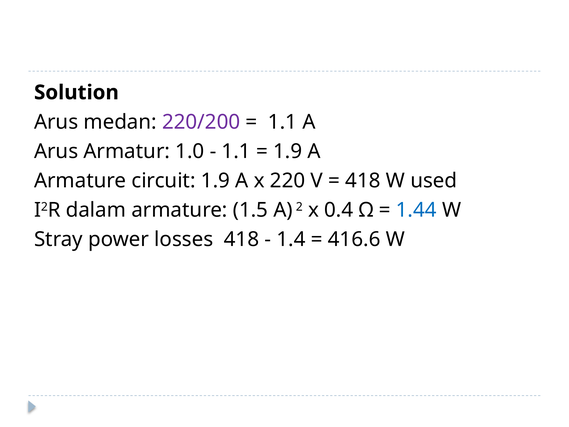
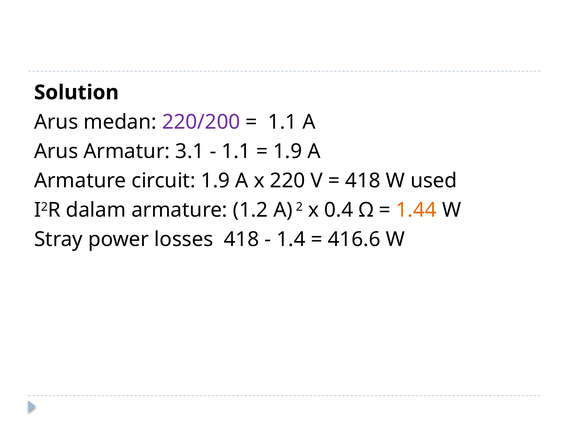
1.0: 1.0 -> 3.1 (190, 151)
1.5: 1.5 -> 1.2 (250, 210)
1.44 colour: blue -> orange (416, 210)
